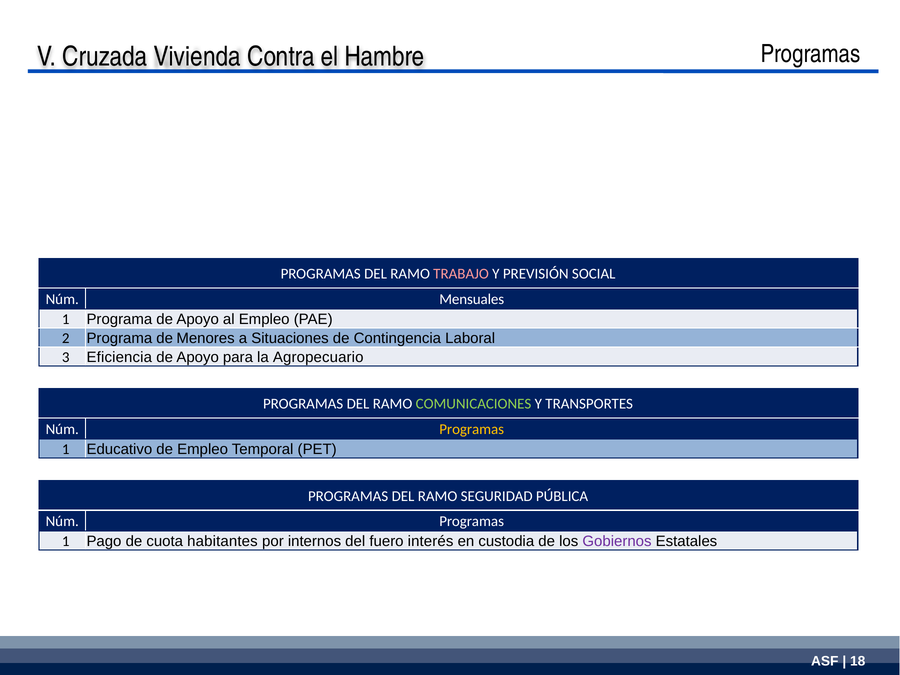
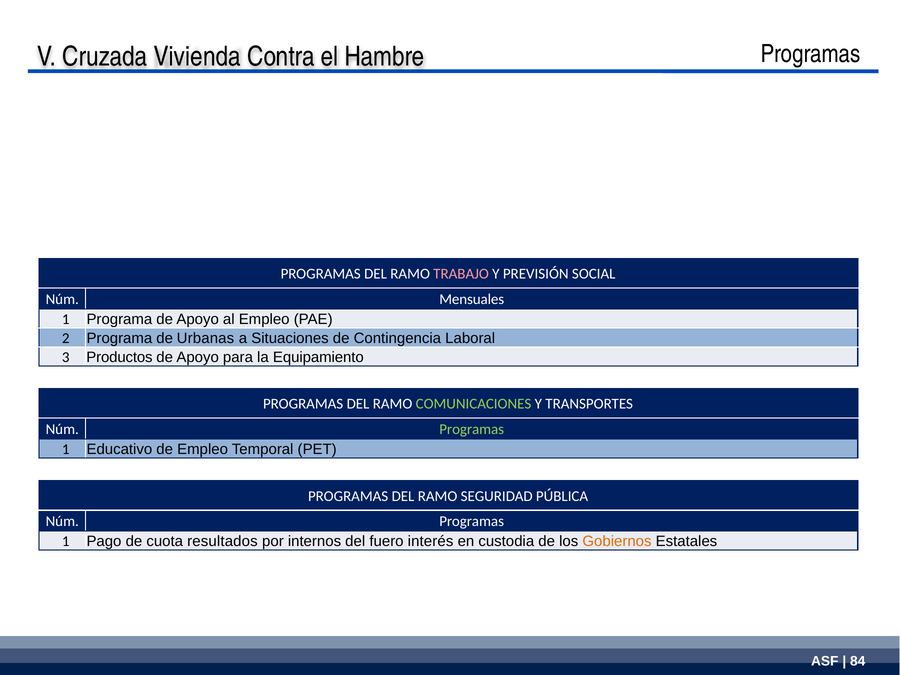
Menores: Menores -> Urbanas (205, 338)
Eficiencia: Eficiencia -> Productos (119, 357)
Agropecuario: Agropecuario -> Equipamiento (318, 357)
Programas colour: yellow -> light green (472, 429)
habitantes: habitantes -> resultados (222, 541)
Gobiernos colour: purple -> orange (617, 541)
18: 18 -> 84 (858, 661)
